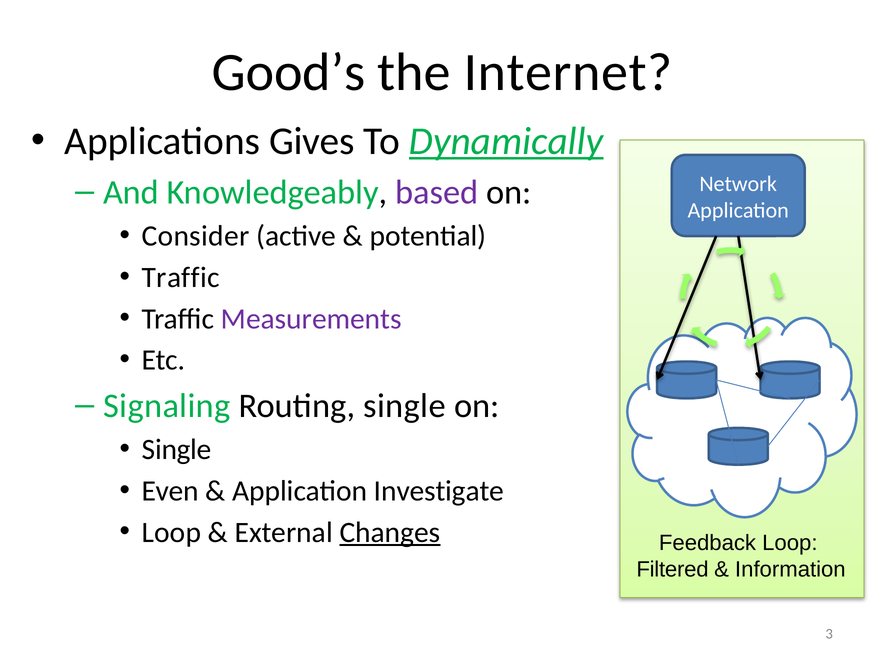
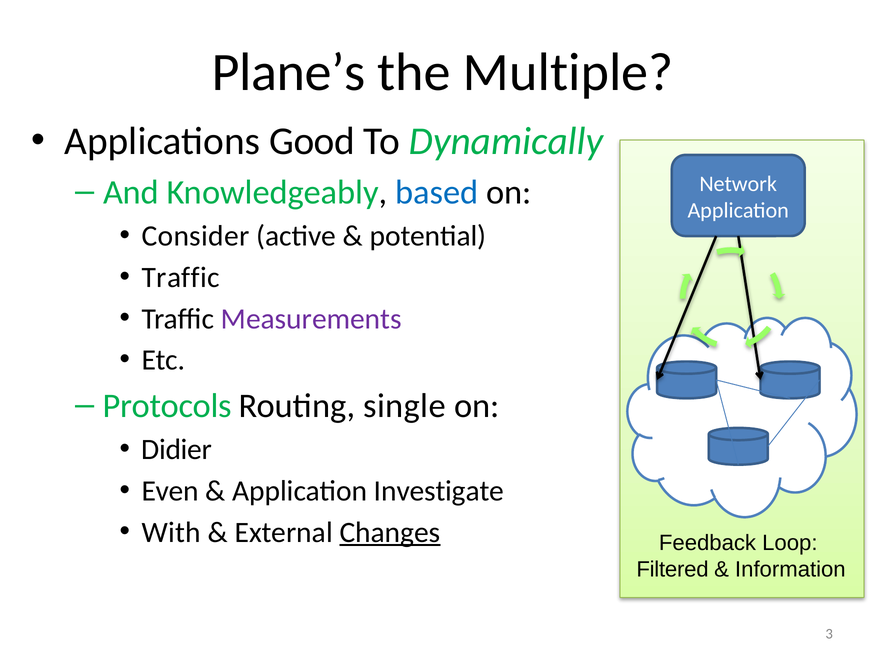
Good’s: Good’s -> Plane’s (289, 72)
Internet: Internet -> Multiple (568, 72)
Gives: Gives -> Good (312, 142)
Dynamically underline: present -> none (506, 142)
based colour: purple -> blue (437, 192)
Signaling: Signaling -> Protocols (167, 406)
Single: Single -> Didier (177, 450)
Loop: Loop -> With (171, 533)
